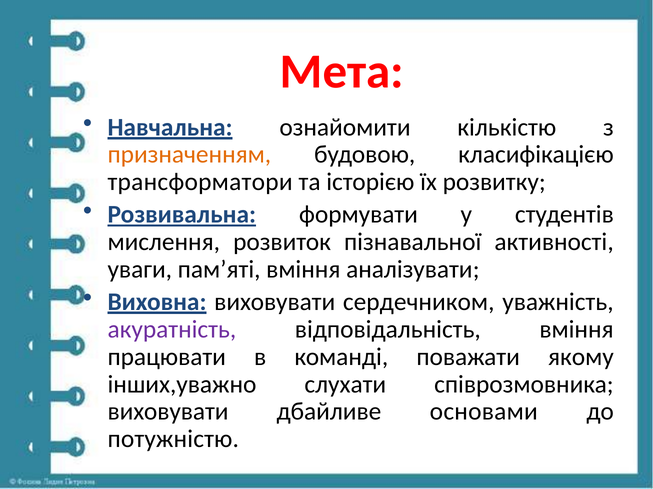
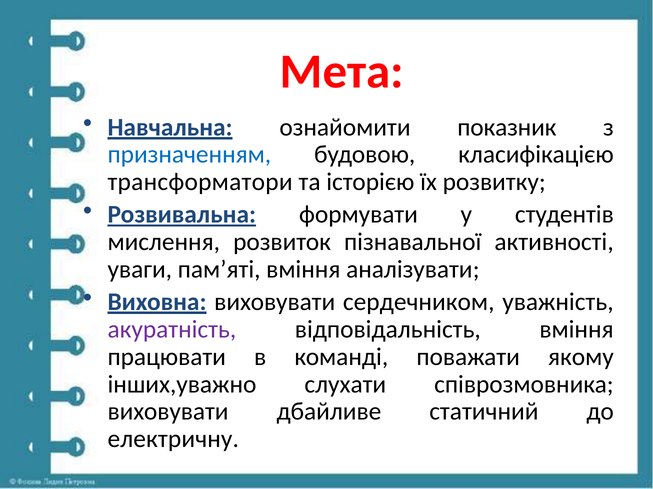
кількістю: кількістю -> показник (507, 127)
призначенням colour: orange -> blue (189, 155)
основами: основами -> статичний (484, 412)
потужністю: потужністю -> електричну (173, 440)
